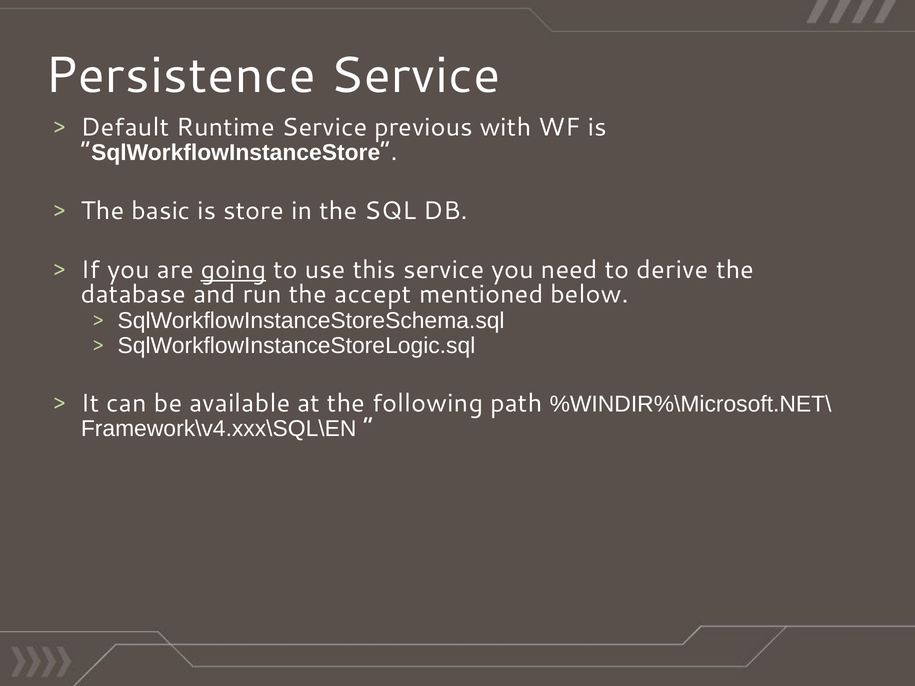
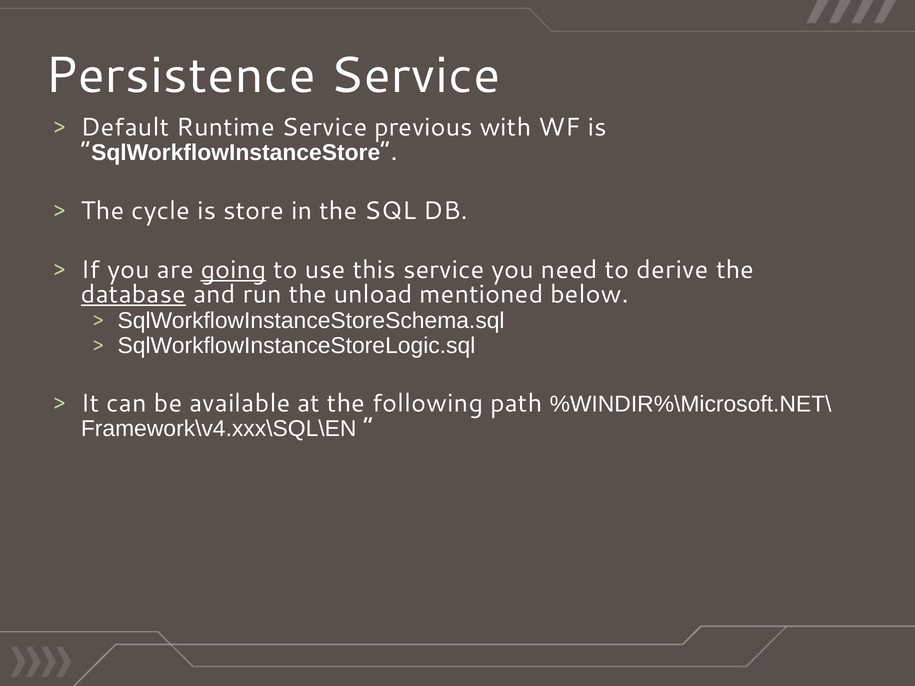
basic: basic -> cycle (161, 211)
database underline: none -> present (133, 294)
accept: accept -> unload (373, 294)
